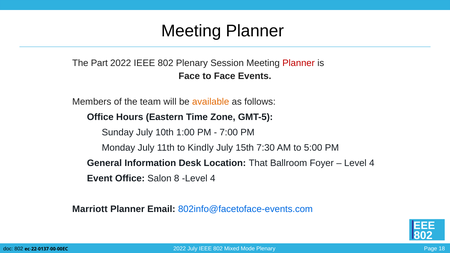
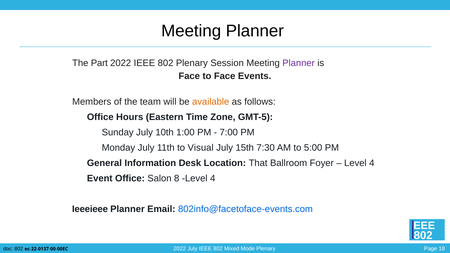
Planner colour: red -> purple (299, 63)
Kindly: Kindly -> Visual (201, 148)
Marriott: Marriott -> Ieeeieee (90, 209)
